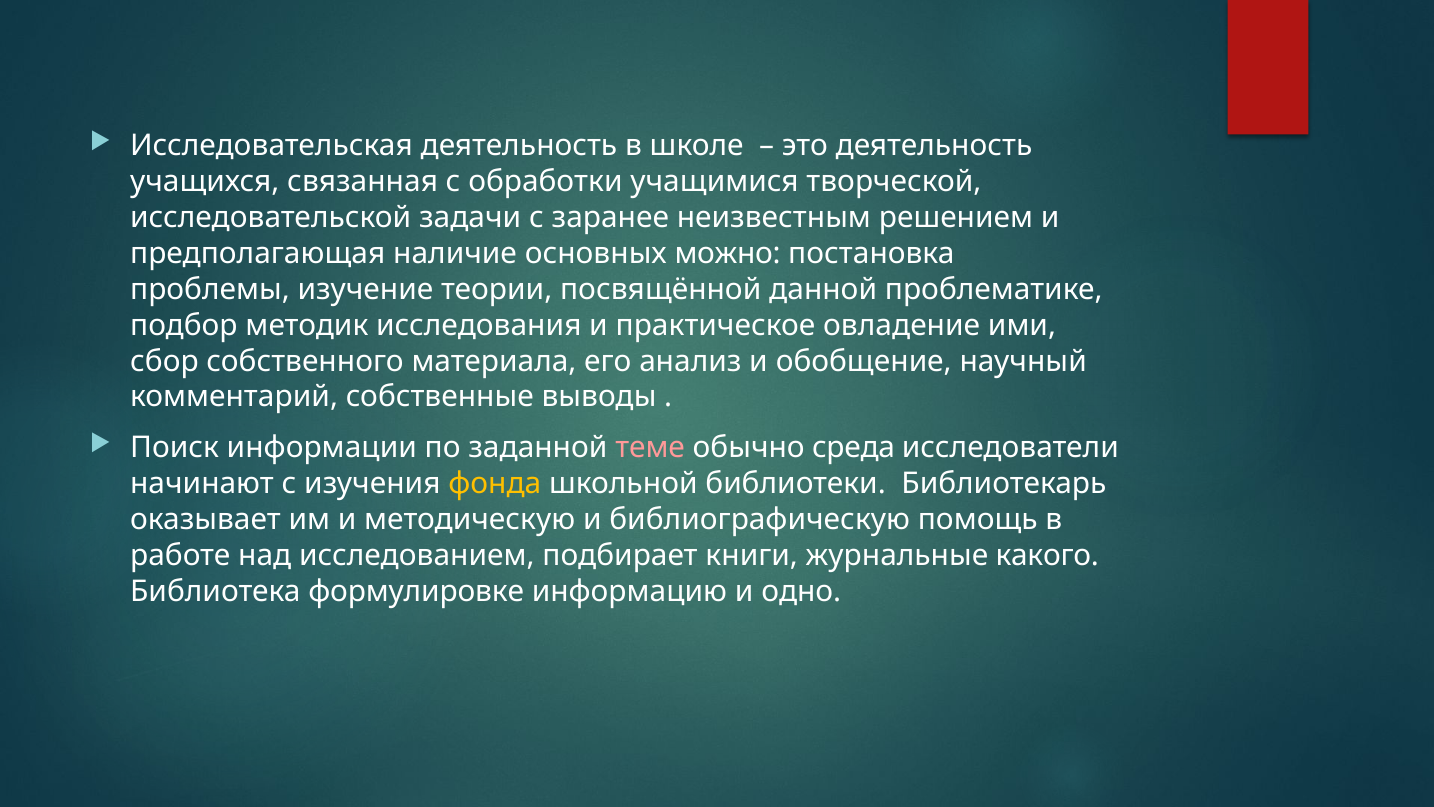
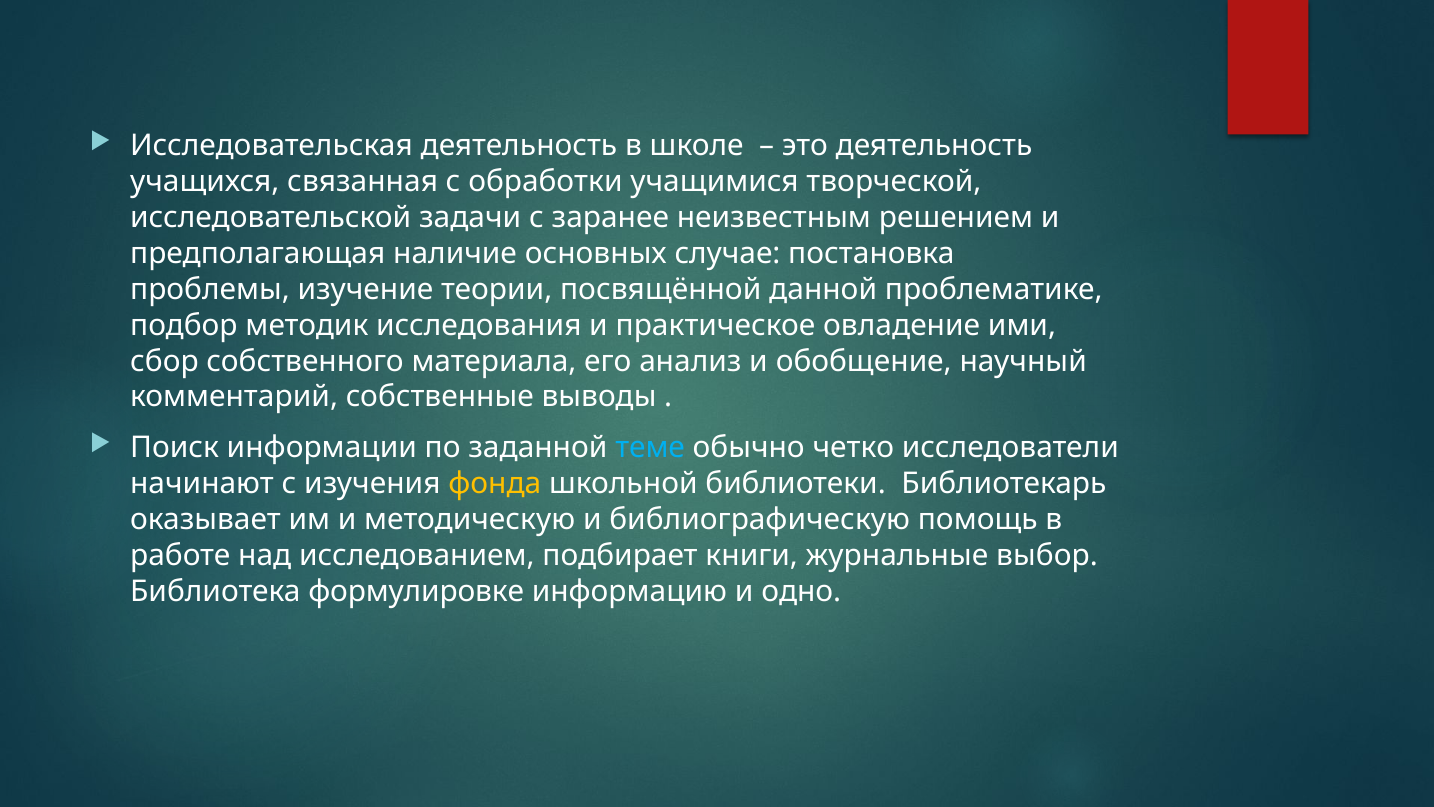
можно: можно -> случае (727, 253)
теме colour: pink -> light blue (650, 448)
среда: среда -> четко (853, 448)
какого: какого -> выбор (1047, 555)
